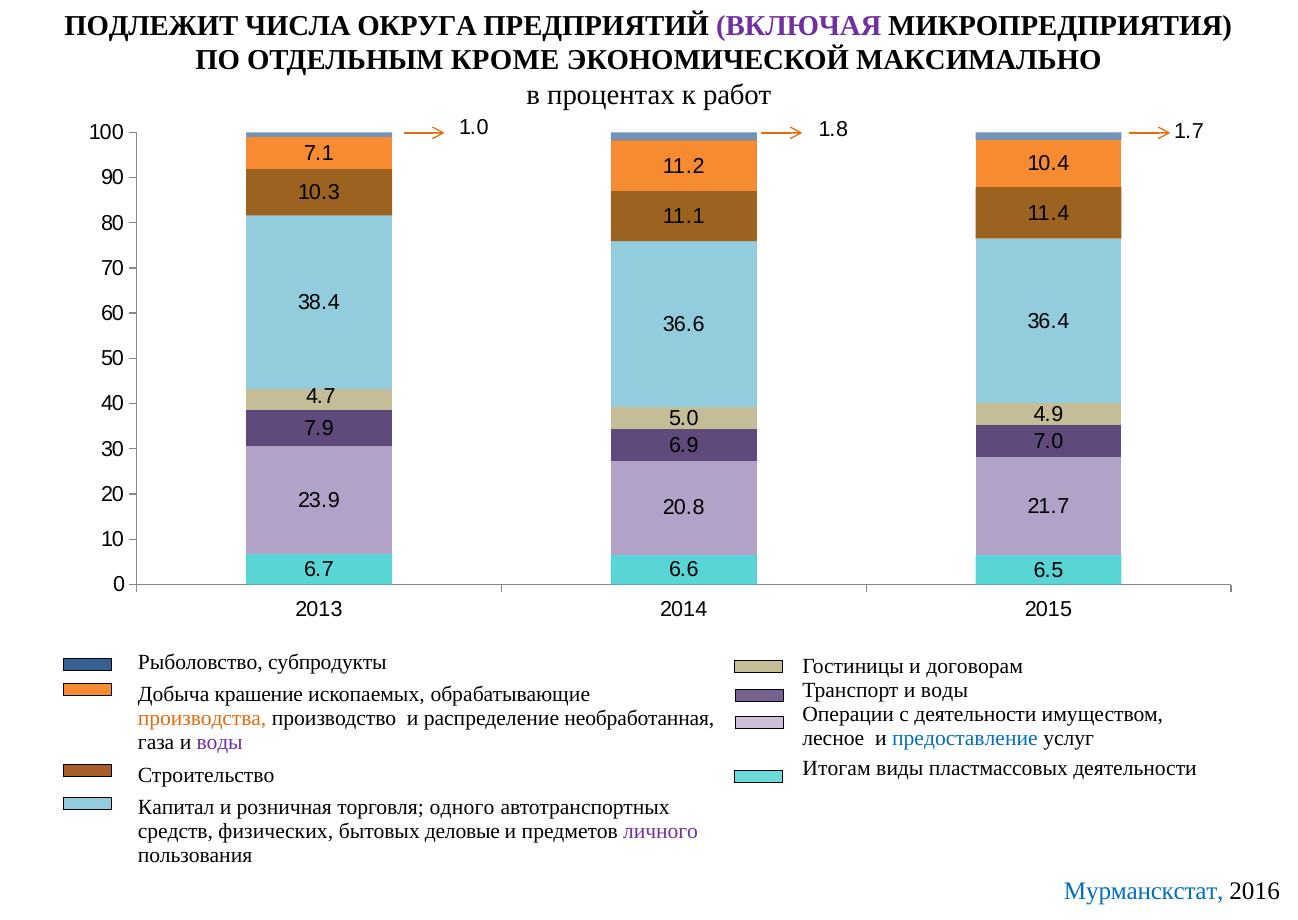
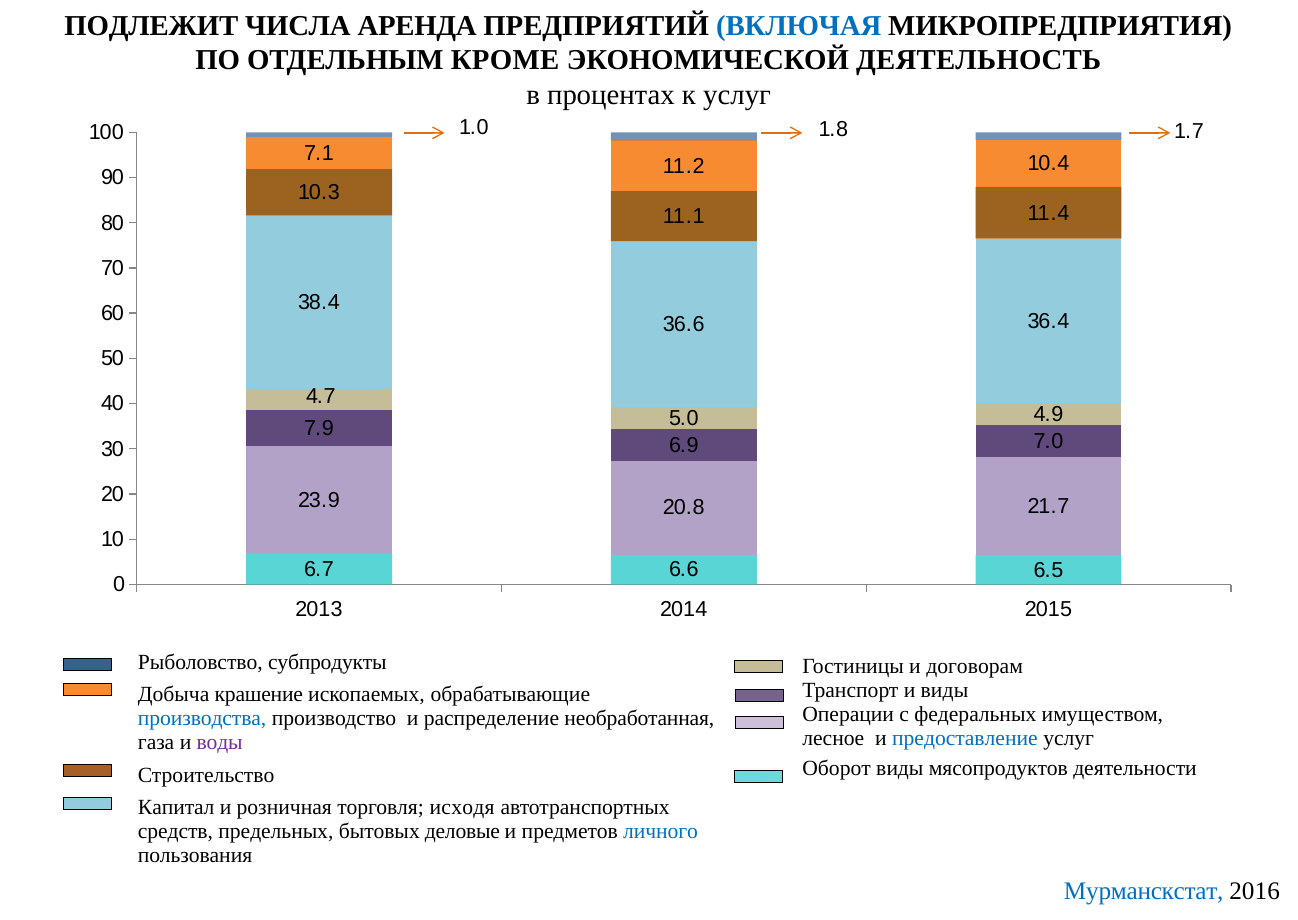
ОКРУГА: ОКРУГА -> АРЕНДА (417, 26)
ВКЛЮЧАЯ colour: purple -> blue (799, 26)
МАКСИМАЛЬНО: МАКСИМАЛЬНО -> ДЕЯТЕЛЬНОСТЬ (979, 60)
к работ: работ -> услуг (737, 95)
Транспорт и воды: воды -> виды (945, 690)
с деятельности: деятельности -> федеральных (975, 714)
производства colour: orange -> blue (202, 718)
Итогам: Итогам -> Оборот (837, 769)
пластмассовых: пластмассовых -> мясопродуктов (998, 769)
одного: одного -> исходя (462, 807)
физических: физических -> предельных (276, 831)
личного colour: purple -> blue (661, 831)
